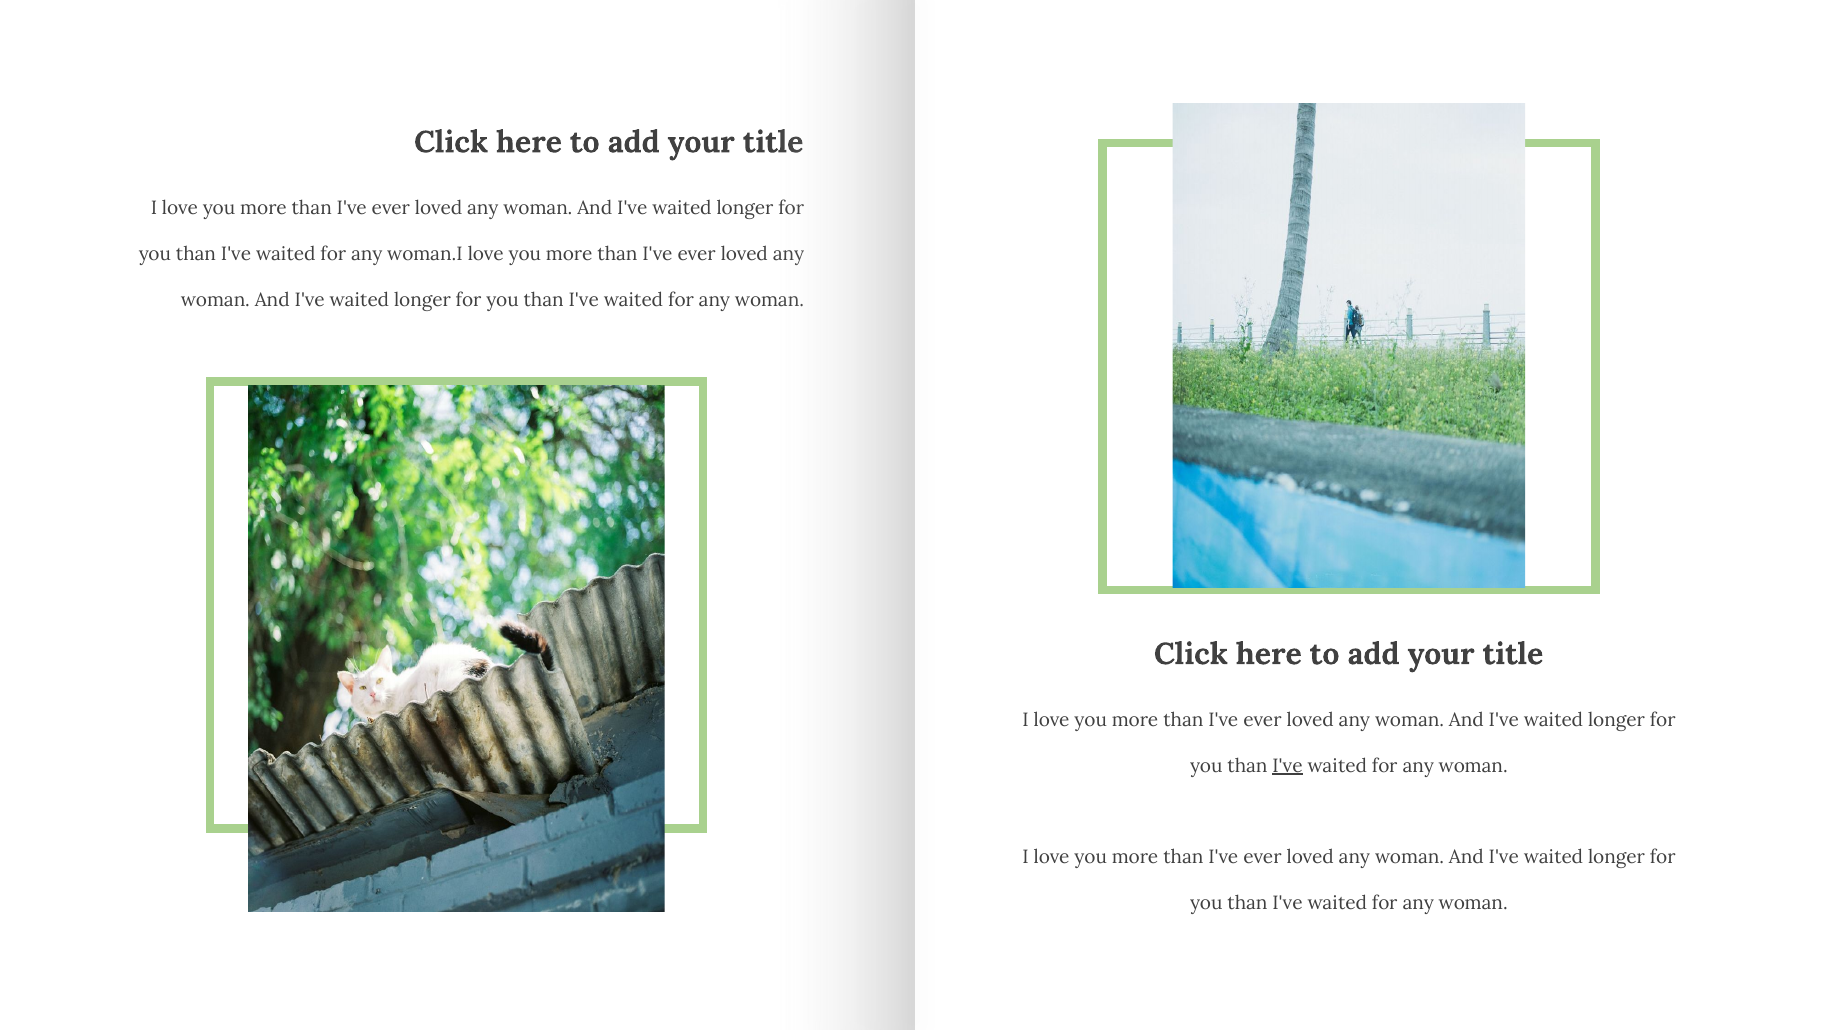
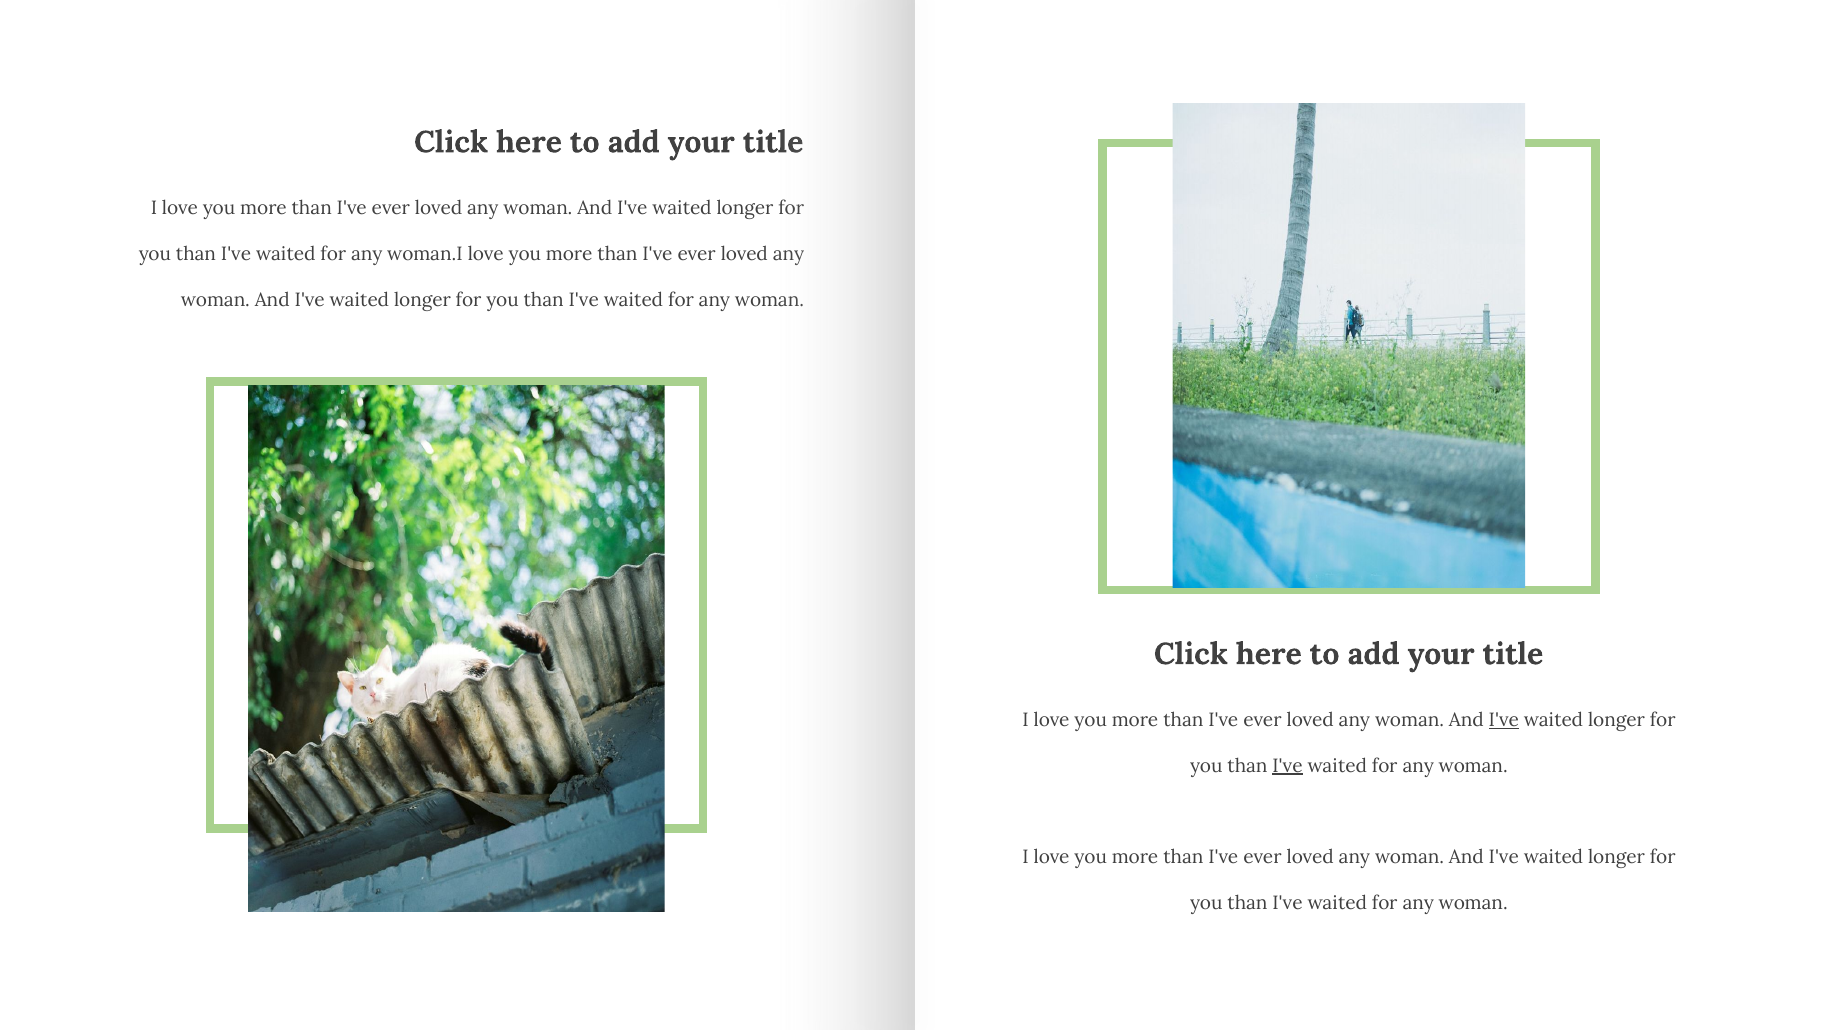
I've underline: none -> present (1504, 720)
